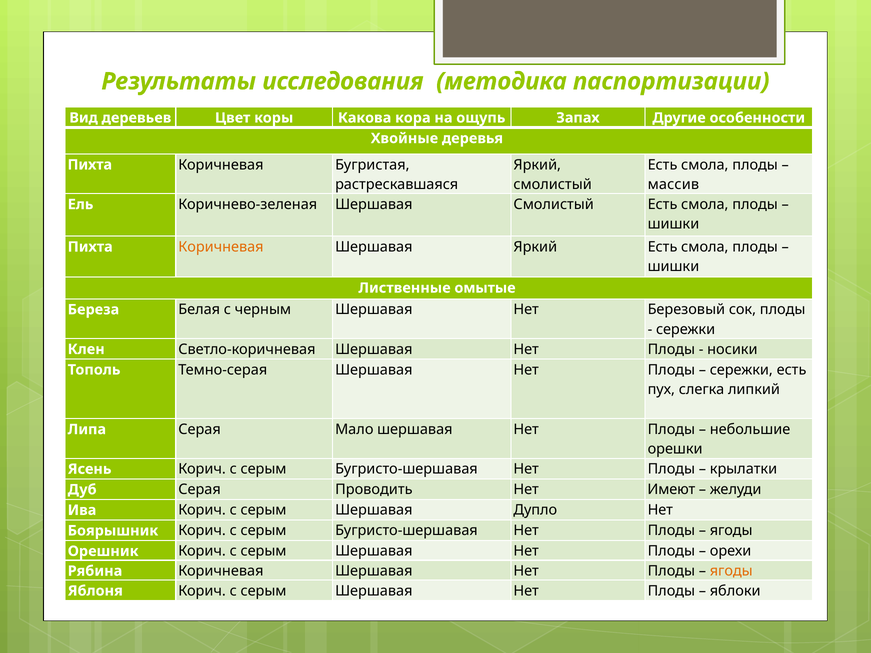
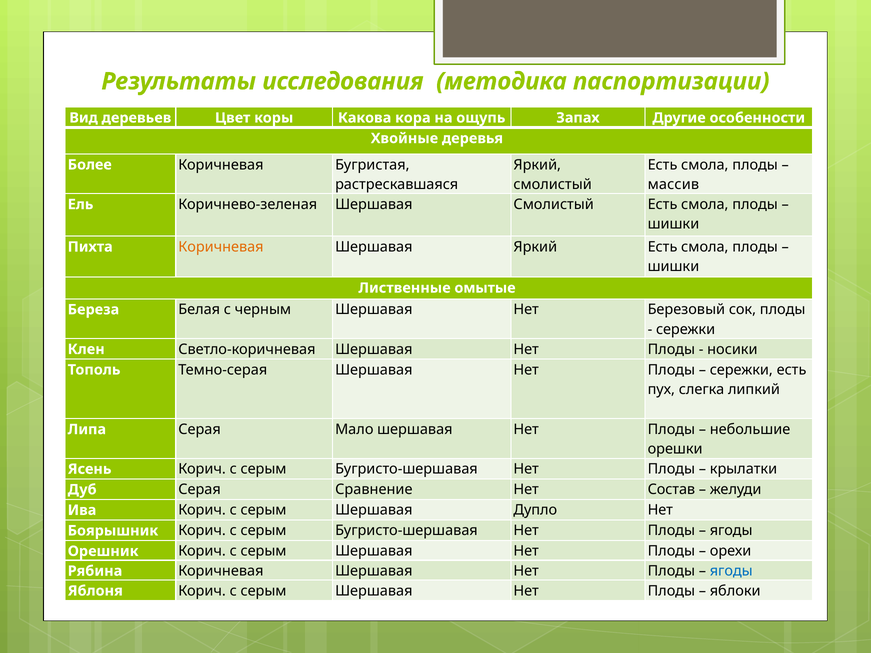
Пихта: Пихта -> Более (90, 165)
Проводить: Проводить -> Сравнение (374, 490)
Имеют: Имеют -> Состав (671, 490)
ягоды colour: orange -> blue (731, 571)
